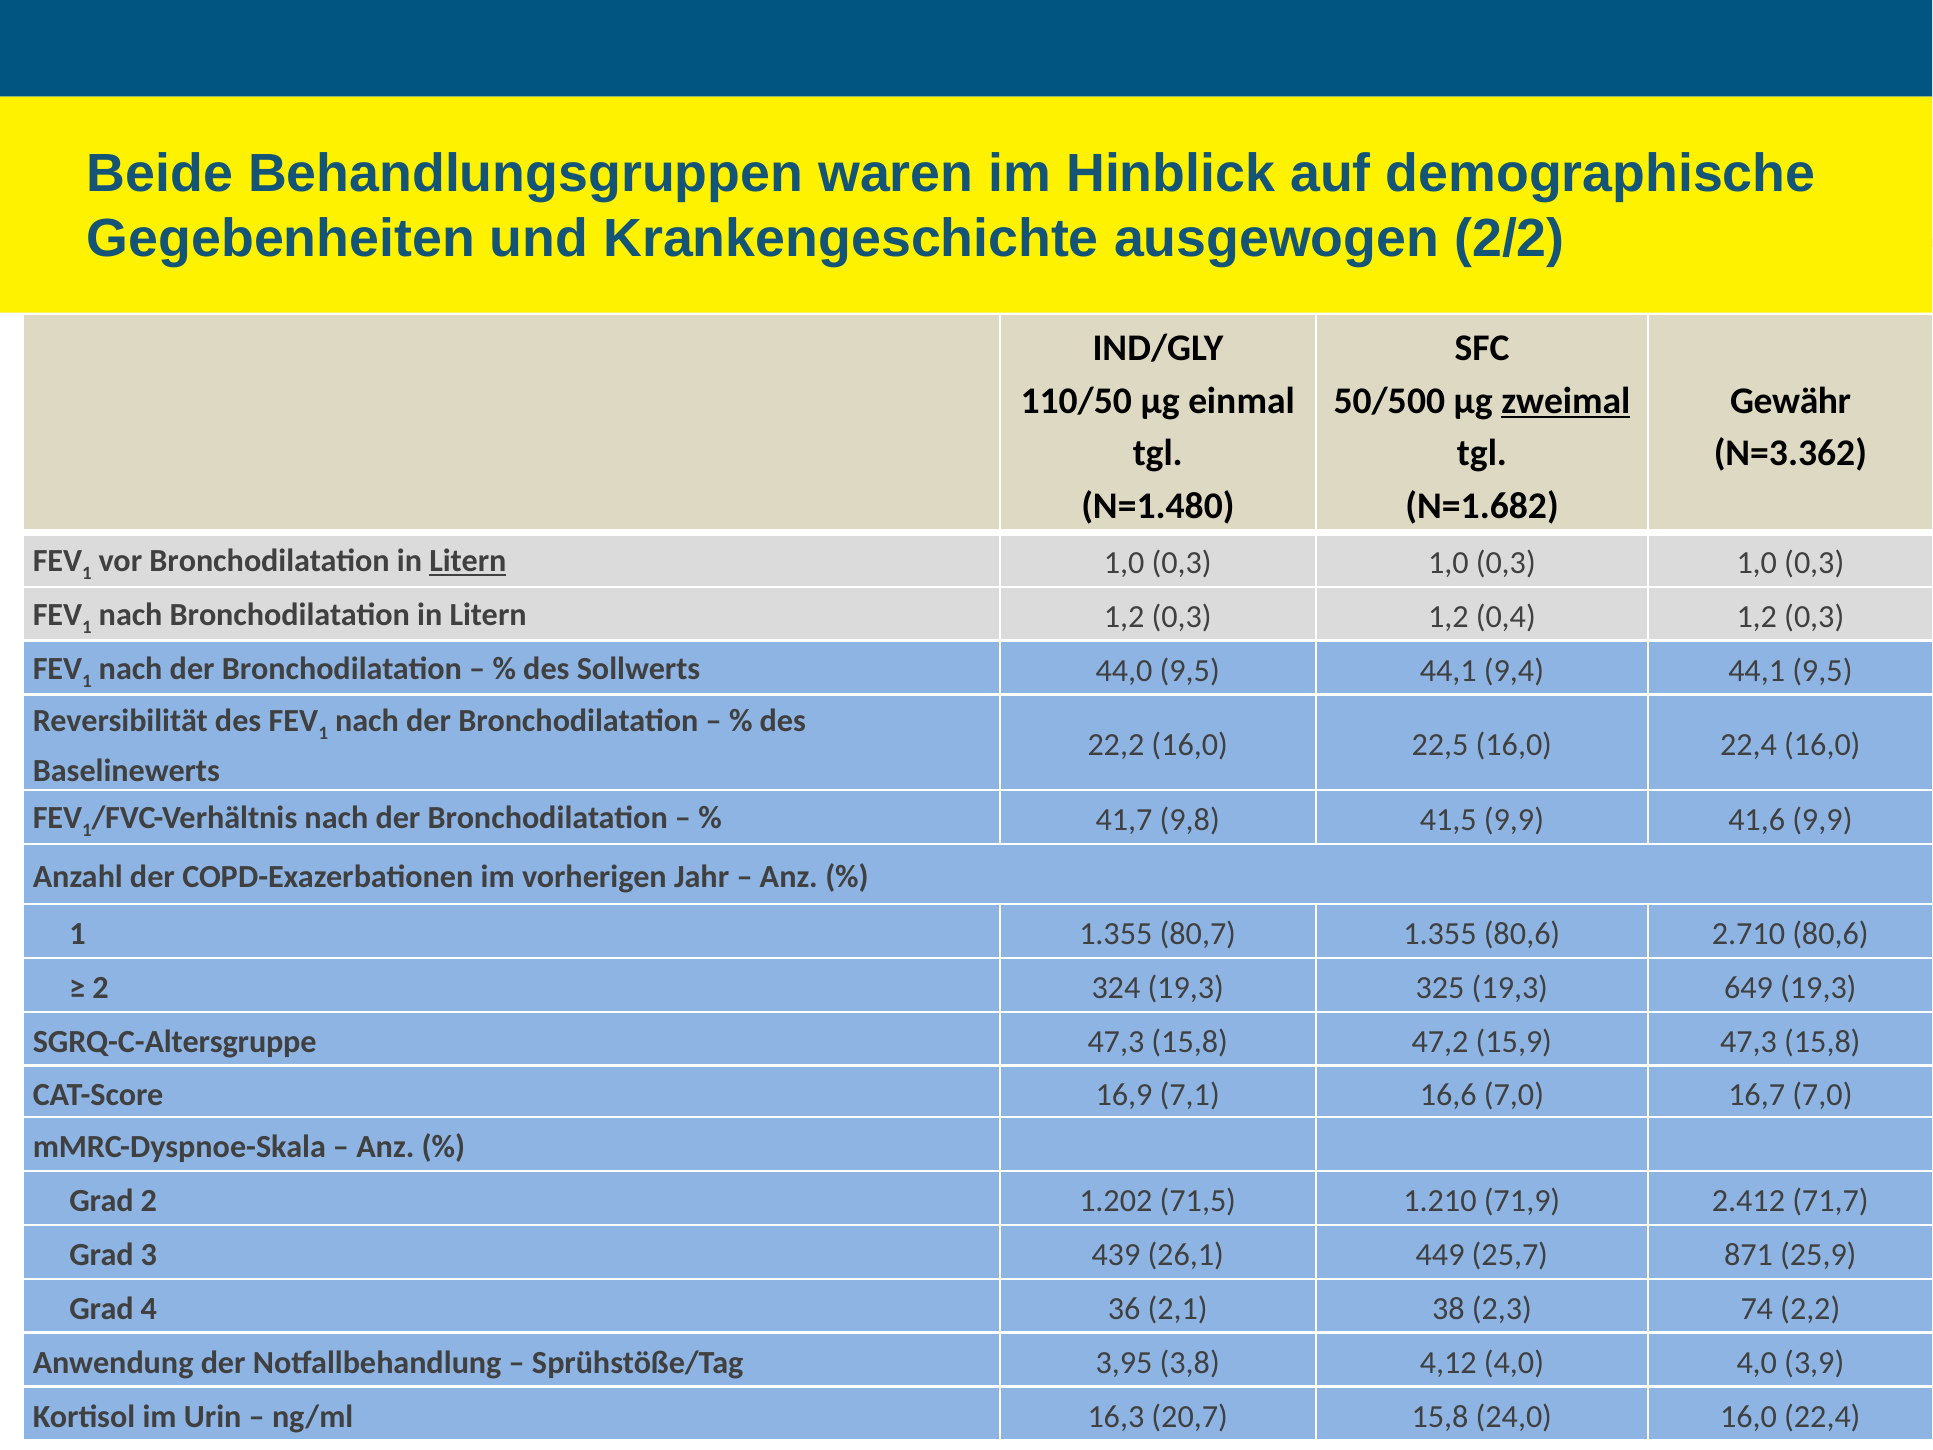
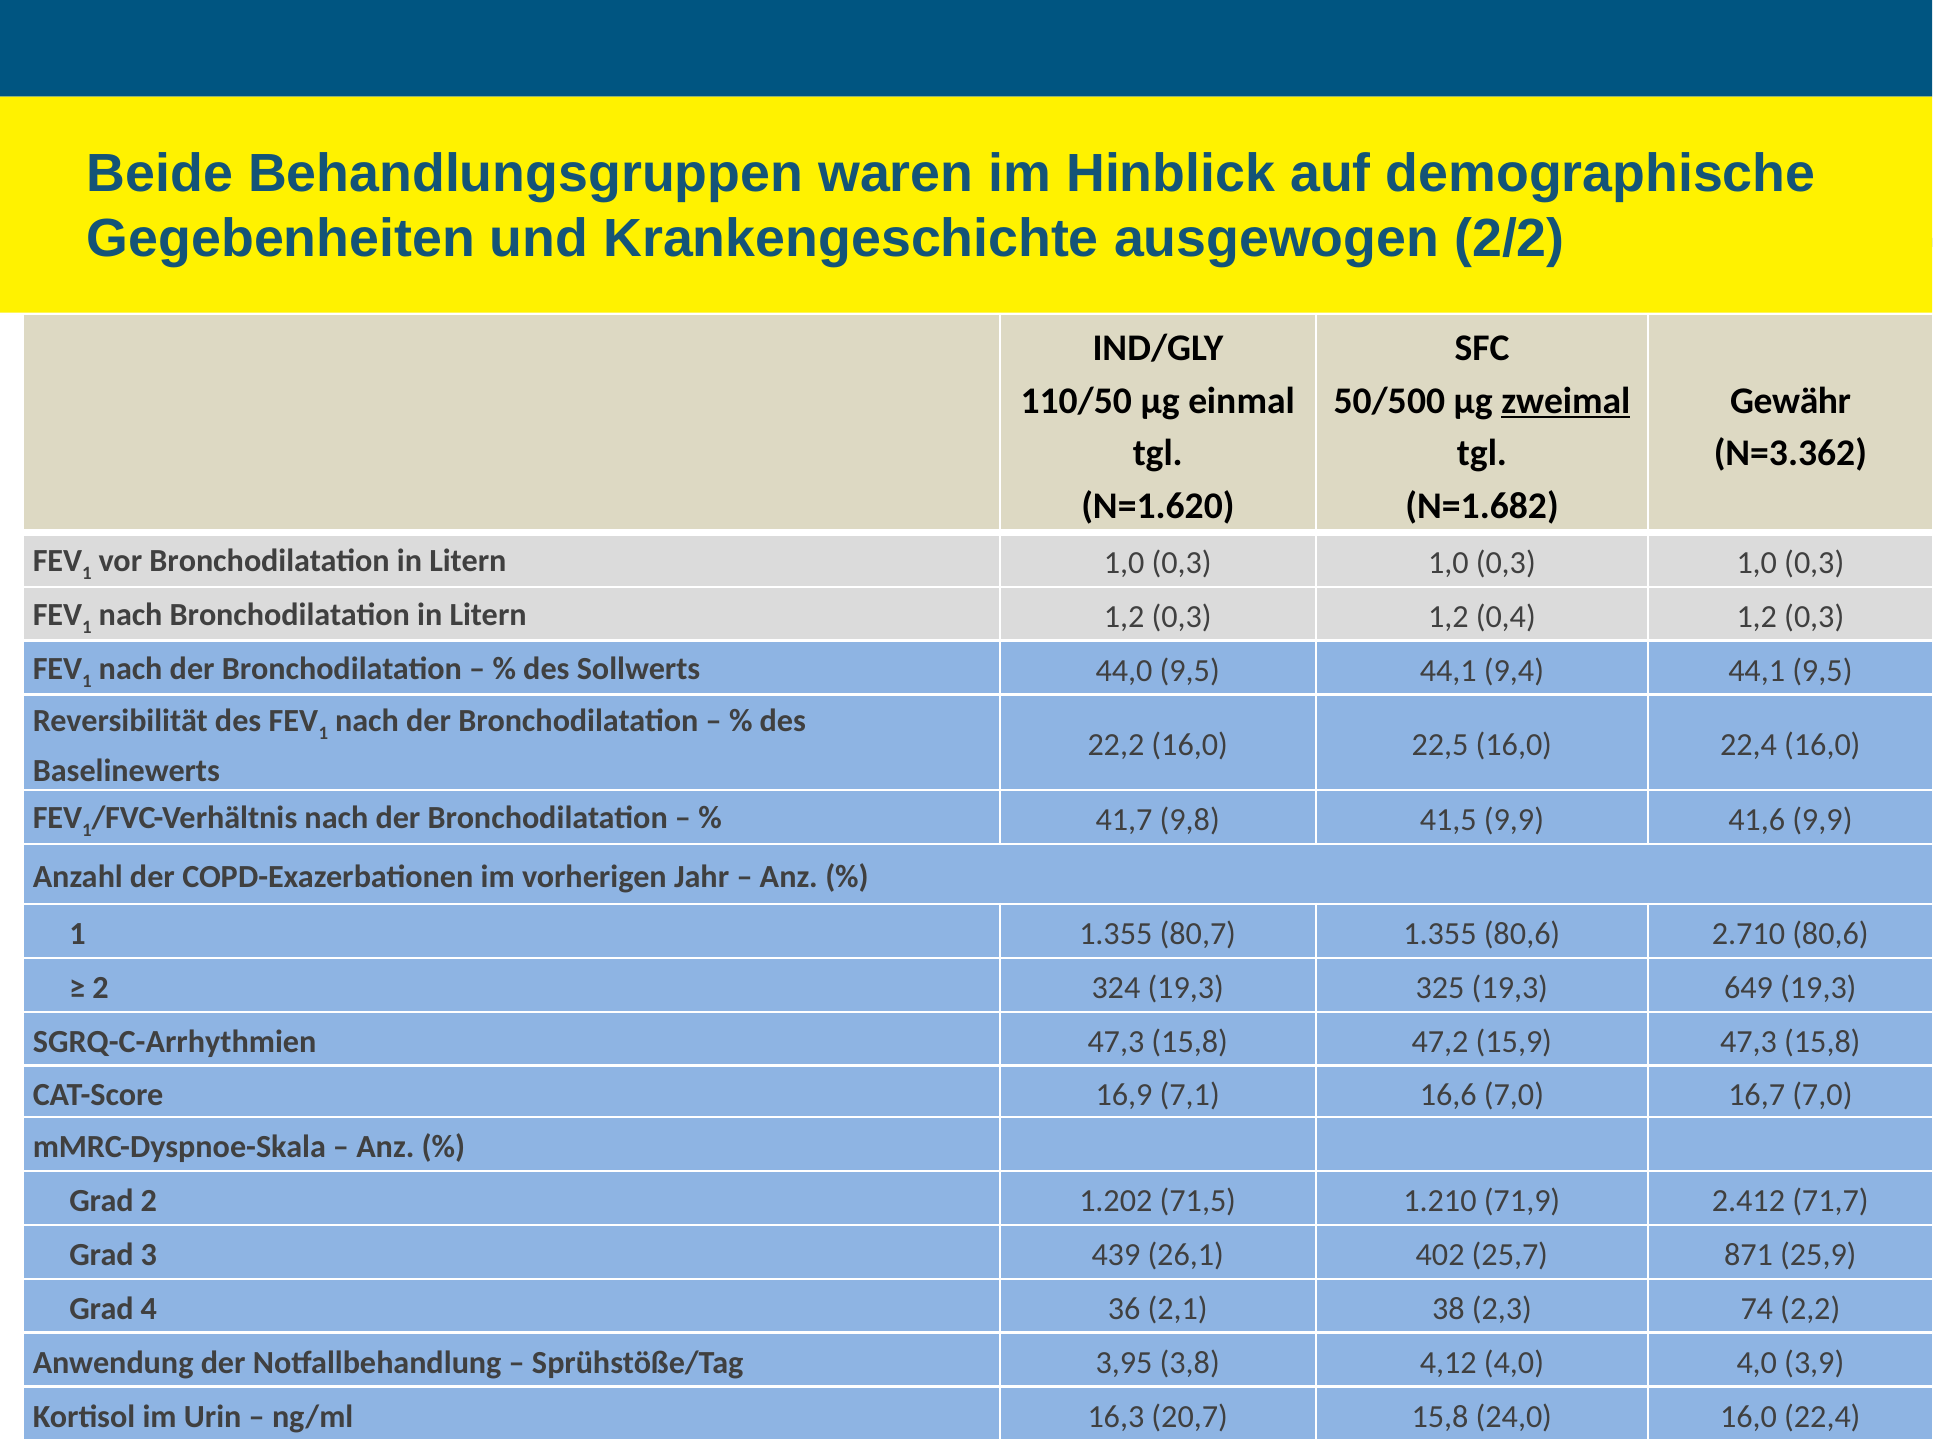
N=1.480: N=1.480 -> N=1.620 (1158, 506)
Litern underline: present -> none (468, 561)
SGRQ-C-Altersgruppe: SGRQ-C-Altersgruppe -> SGRQ-C-Arrhythmien (175, 1042)
449: 449 -> 402 (1440, 1255)
